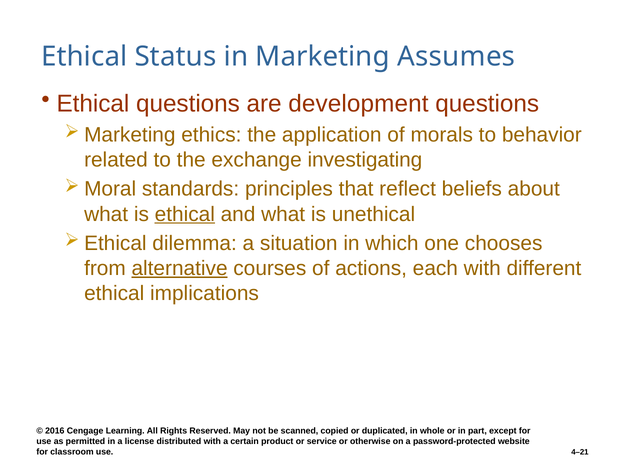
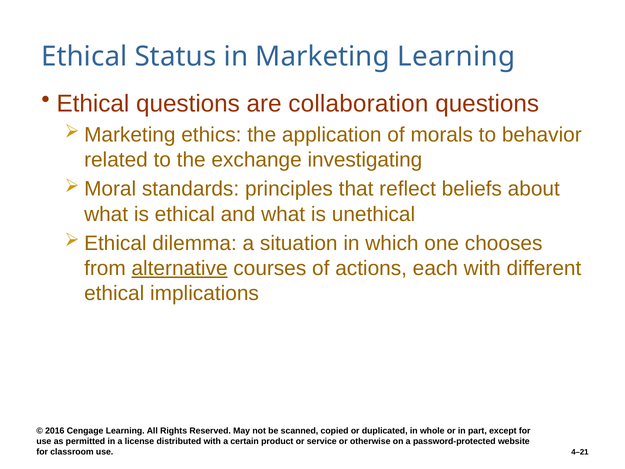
Marketing Assumes: Assumes -> Learning (456, 57)
development: development -> collaboration (358, 104)
ethical underline: present -> none (185, 214)
